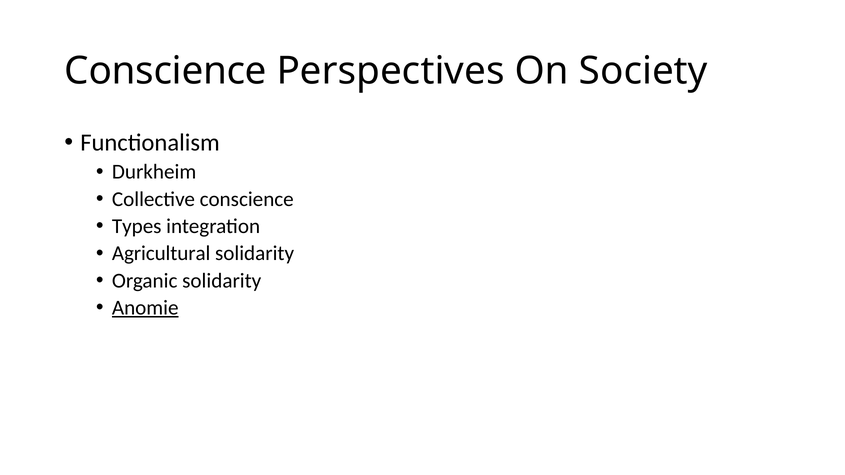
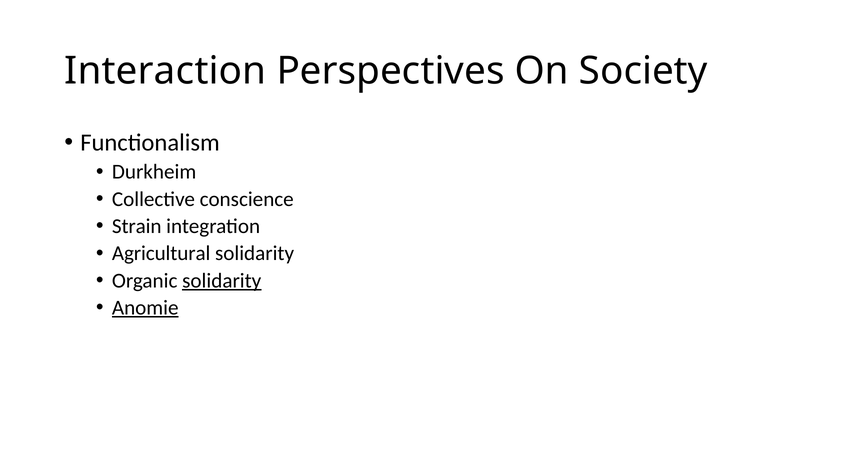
Conscience: Conscience -> Interaction (165, 71)
Types: Types -> Strain (137, 226)
solidarity underline: none -> present (222, 281)
